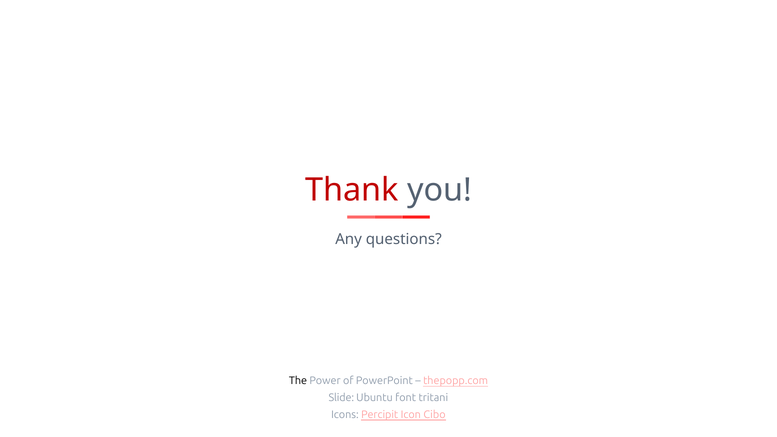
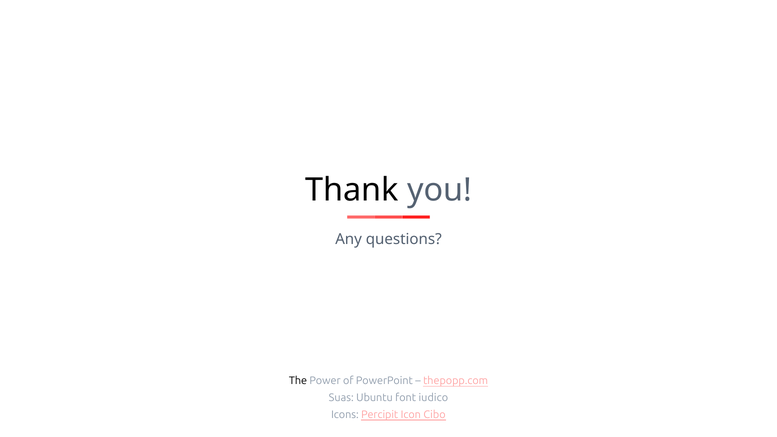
Thank colour: red -> black (352, 190)
Slide: Slide -> Suas (341, 398)
tritani: tritani -> iudico (433, 398)
